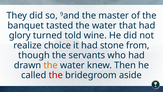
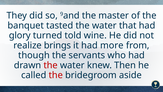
choice: choice -> brings (57, 45)
stone: stone -> more (112, 45)
the colour: orange -> red (51, 65)
